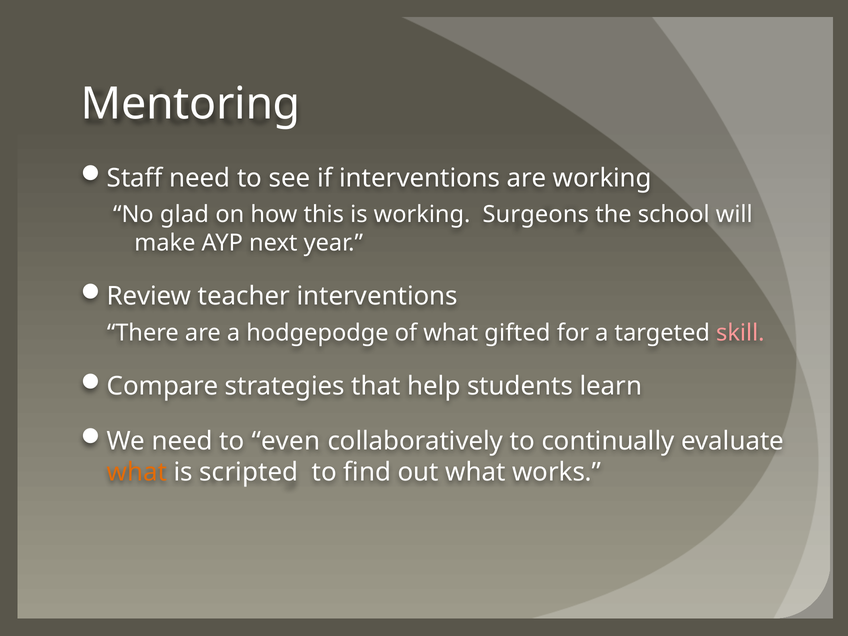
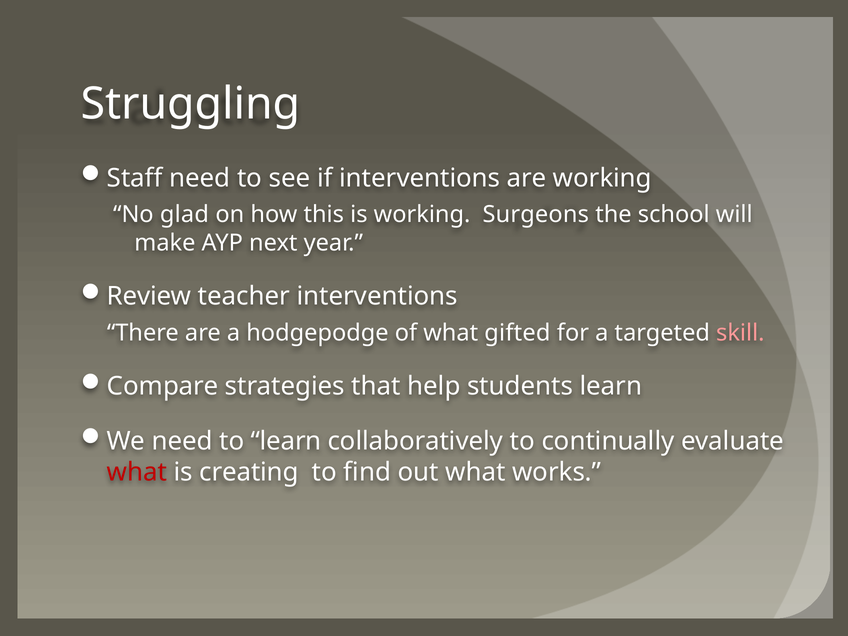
Mentoring: Mentoring -> Struggling (191, 104)
to even: even -> learn (286, 441)
what colour: orange -> red (137, 472)
scripted: scripted -> creating (249, 472)
